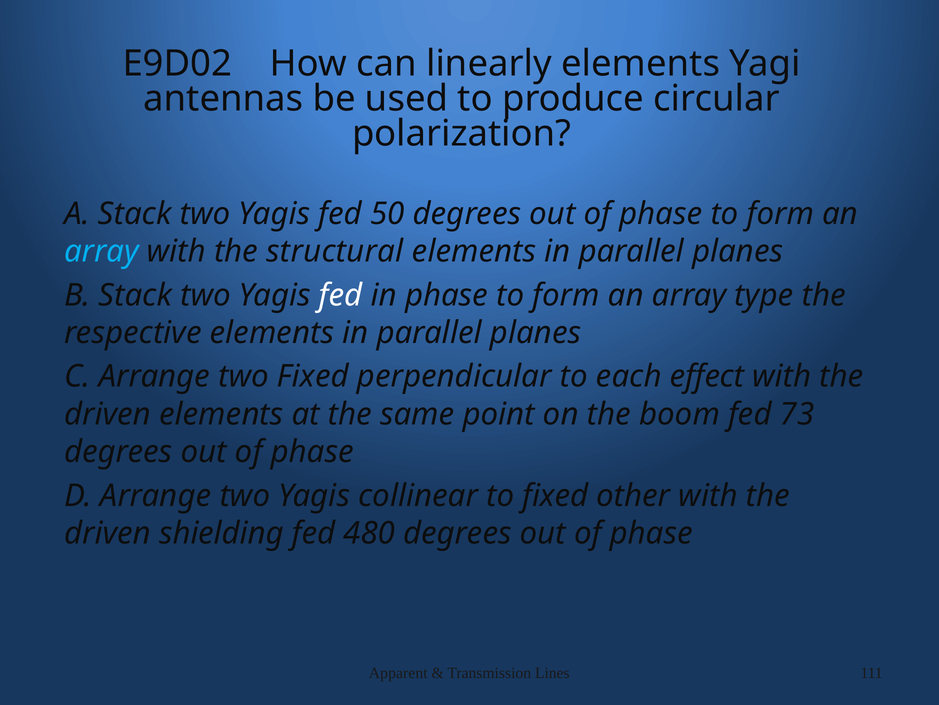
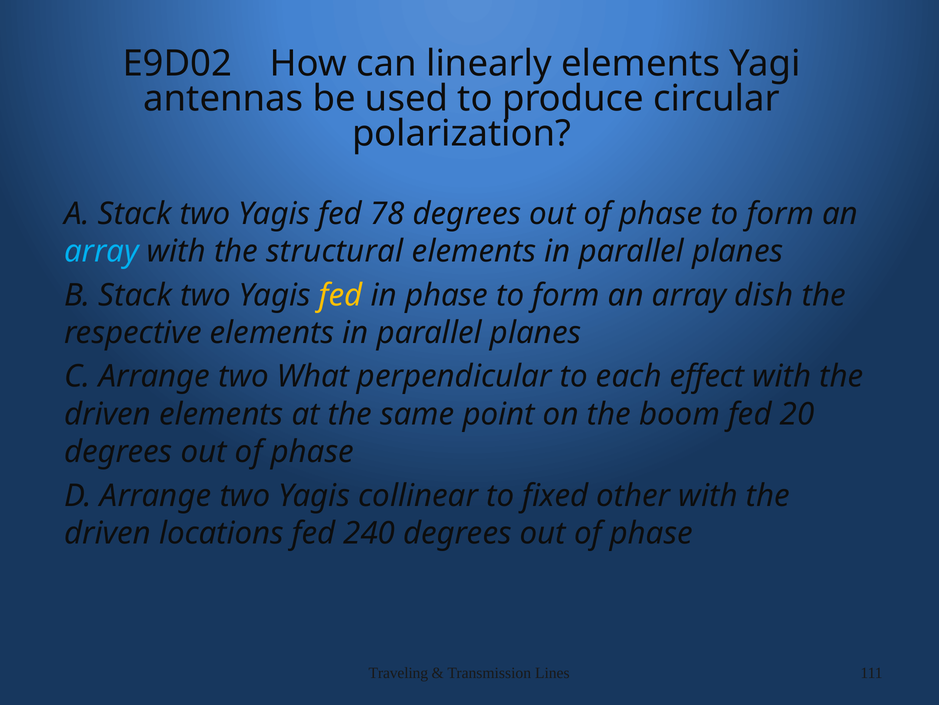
50: 50 -> 78 (387, 213)
fed colour: white -> yellow (341, 295)
type: type -> dish (764, 295)
two Fixed: Fixed -> What (313, 376)
73: 73 -> 20 (797, 414)
shielding: shielding -> locations (221, 533)
480: 480 -> 240 (369, 533)
Apparent: Apparent -> Traveling (398, 673)
